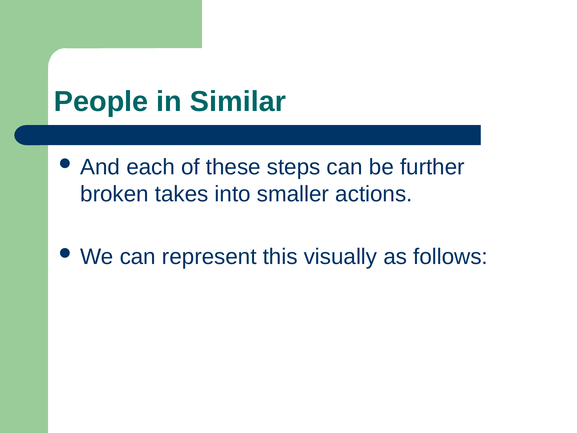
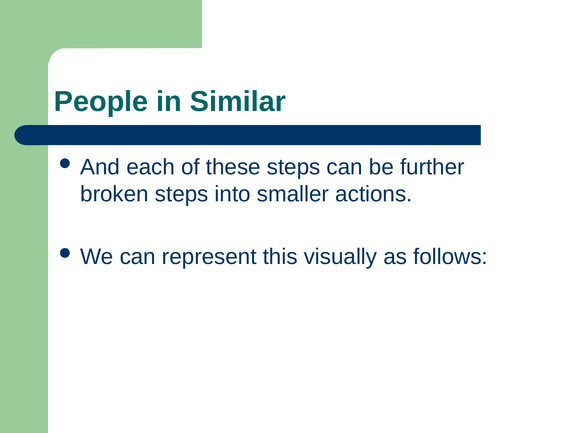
broken takes: takes -> steps (182, 194)
